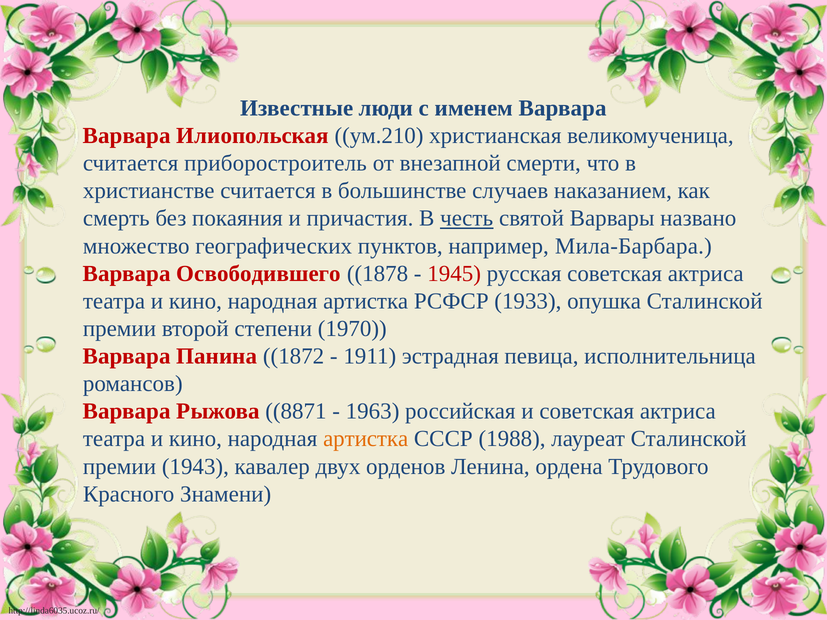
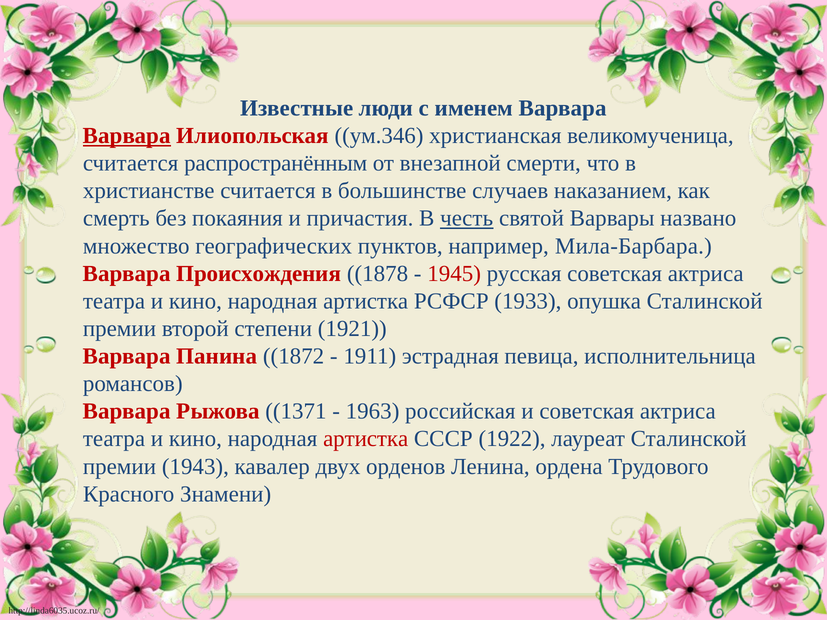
Варвара underline: none -> present (127, 136)
ум.210: ум.210 -> ум.346 (379, 136)
приборостроитель: приборостроитель -> распространённым (276, 163)
Освободившего: Освободившего -> Происхождения (259, 274)
1970: 1970 -> 1921 (352, 329)
8871: 8871 -> 1371 (296, 412)
артистка colour: orange -> red (366, 439)
1988: 1988 -> 1922 (512, 439)
